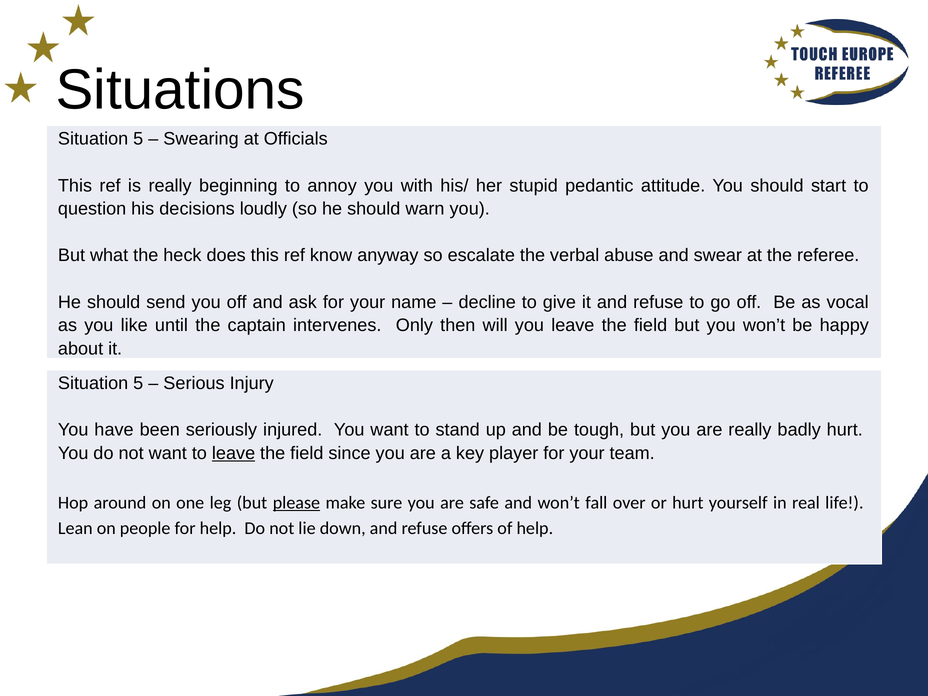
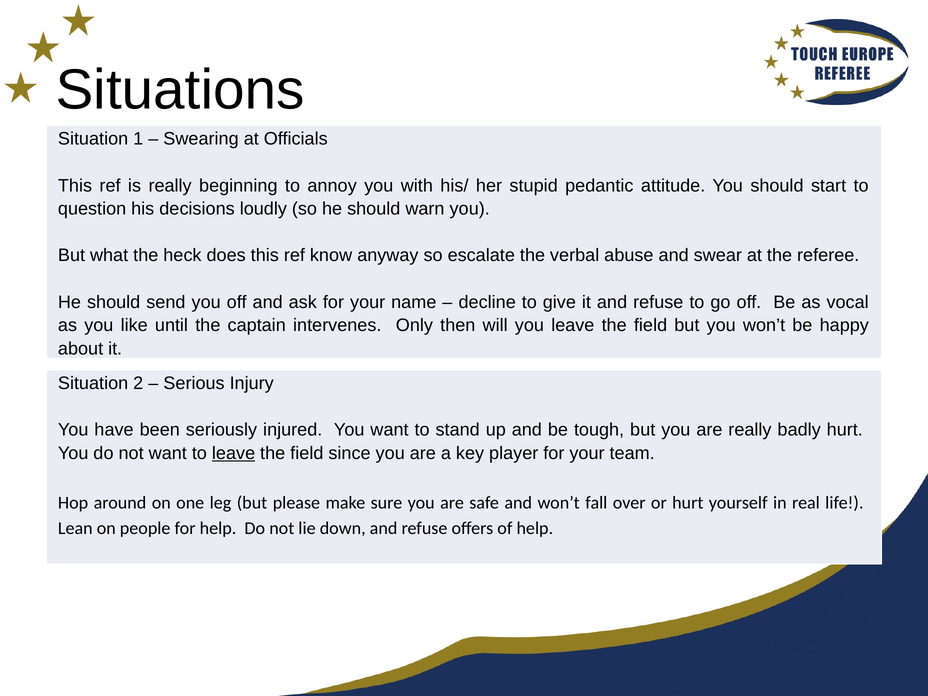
5: 5 -> 1 (138, 139)
5: 5 -> 2 (138, 383)
please underline: present -> none (296, 503)
